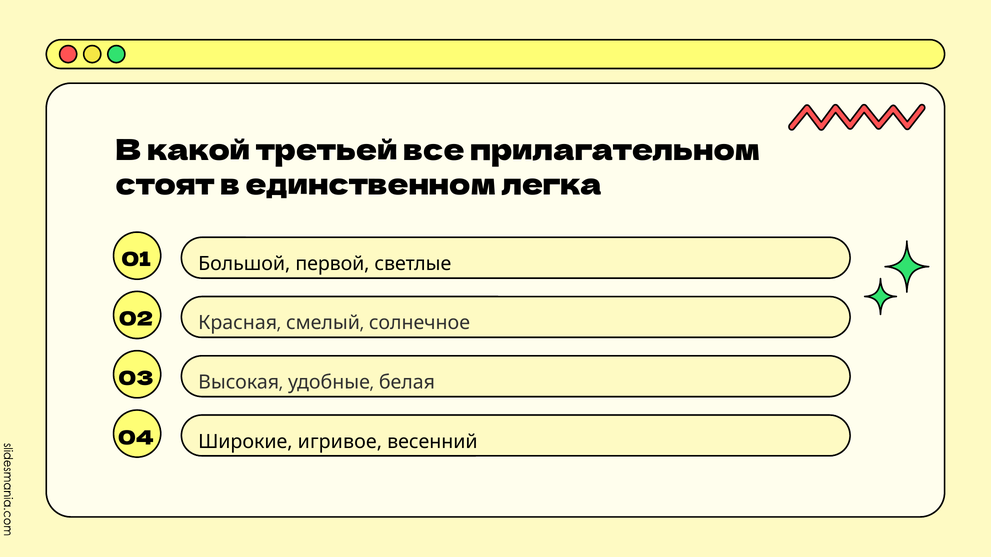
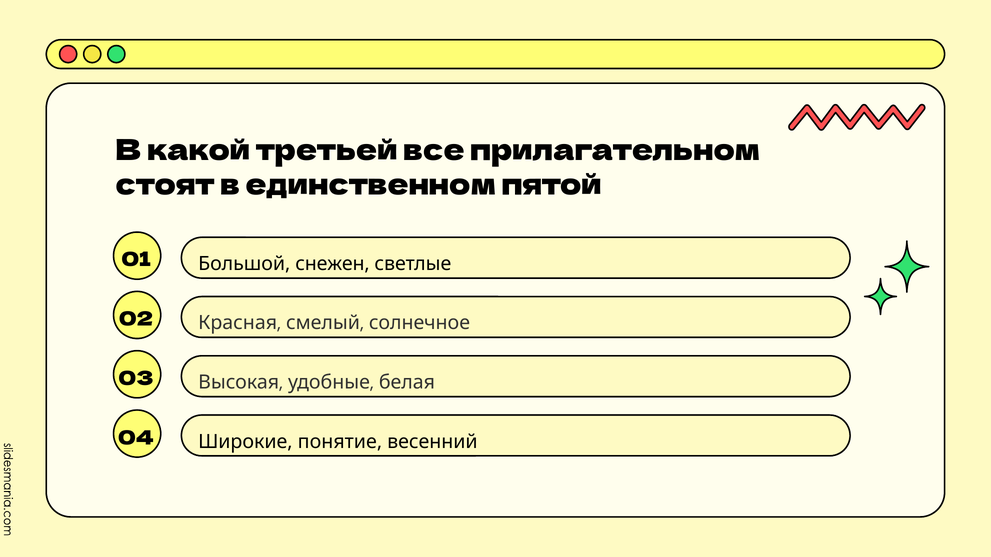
легка: легка -> пятой (552, 186)
первой: первой -> снежен (333, 264)
игривое: игривое -> понятие (340, 442)
